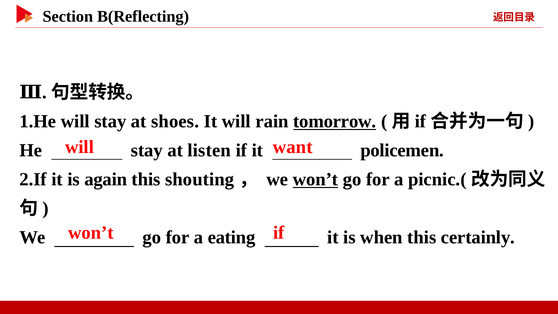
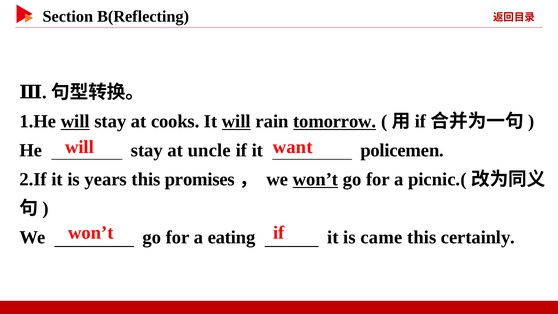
will underline: none -> present (75, 121)
shoes: shoes -> cooks (175, 121)
will underline: none -> present (236, 121)
listen: listen -> uncle (209, 150)
again: again -> years (106, 179)
shouting: shouting -> promises (200, 179)
when: when -> came (381, 237)
